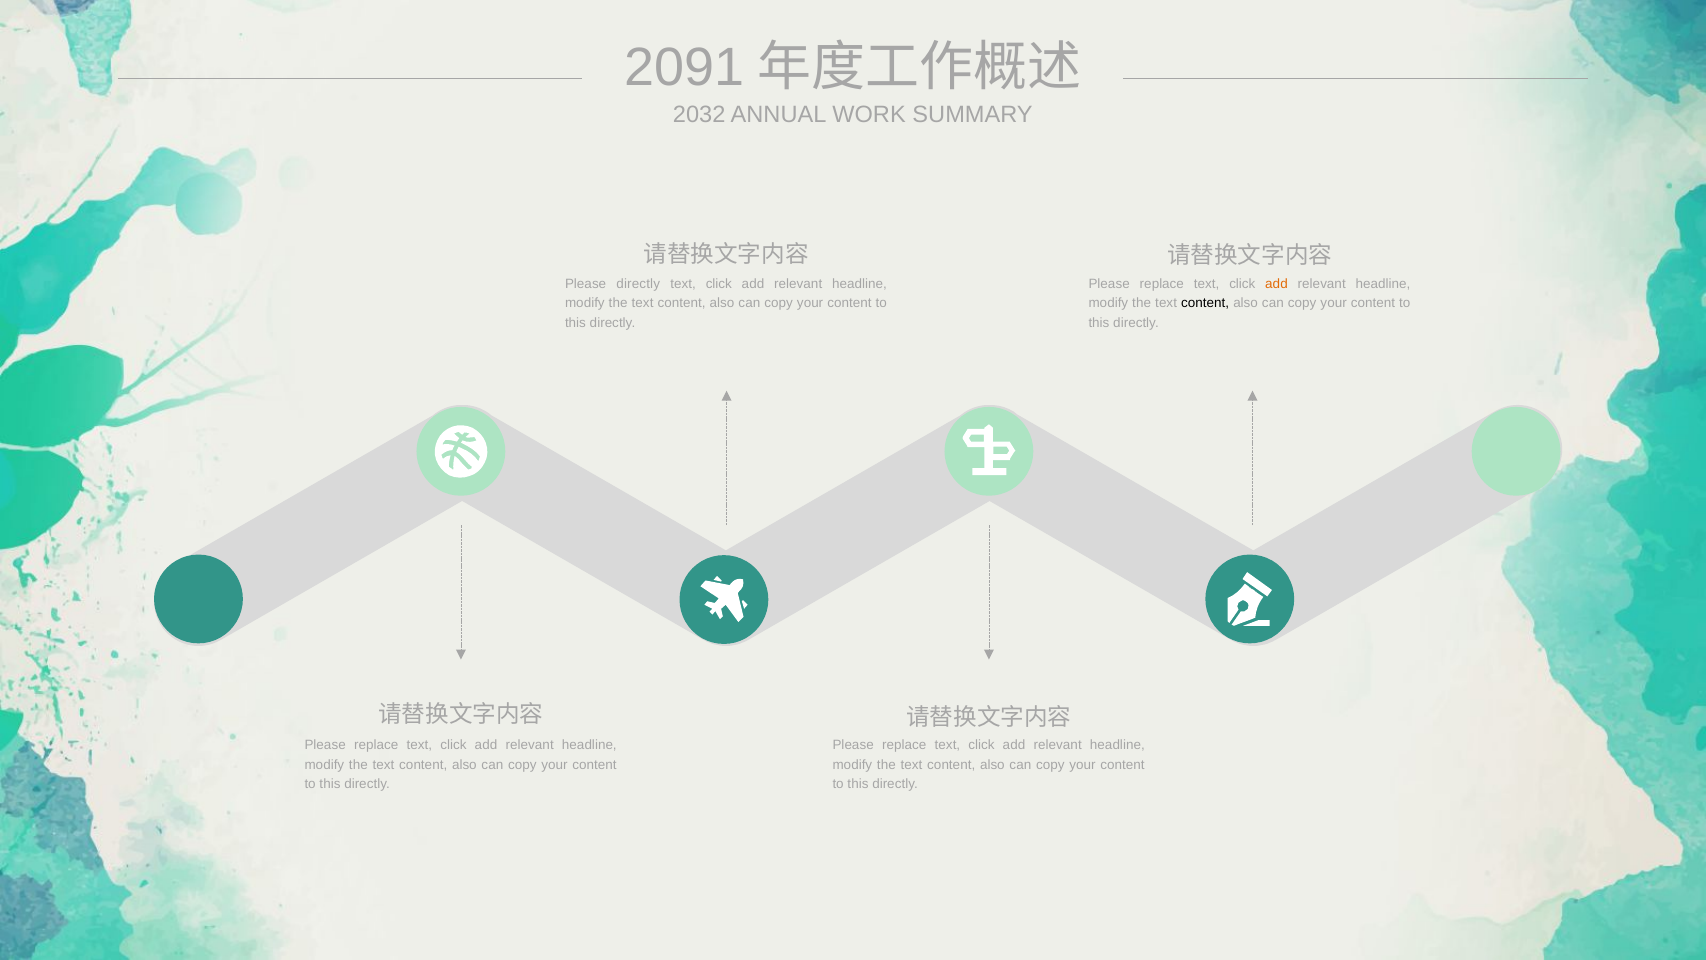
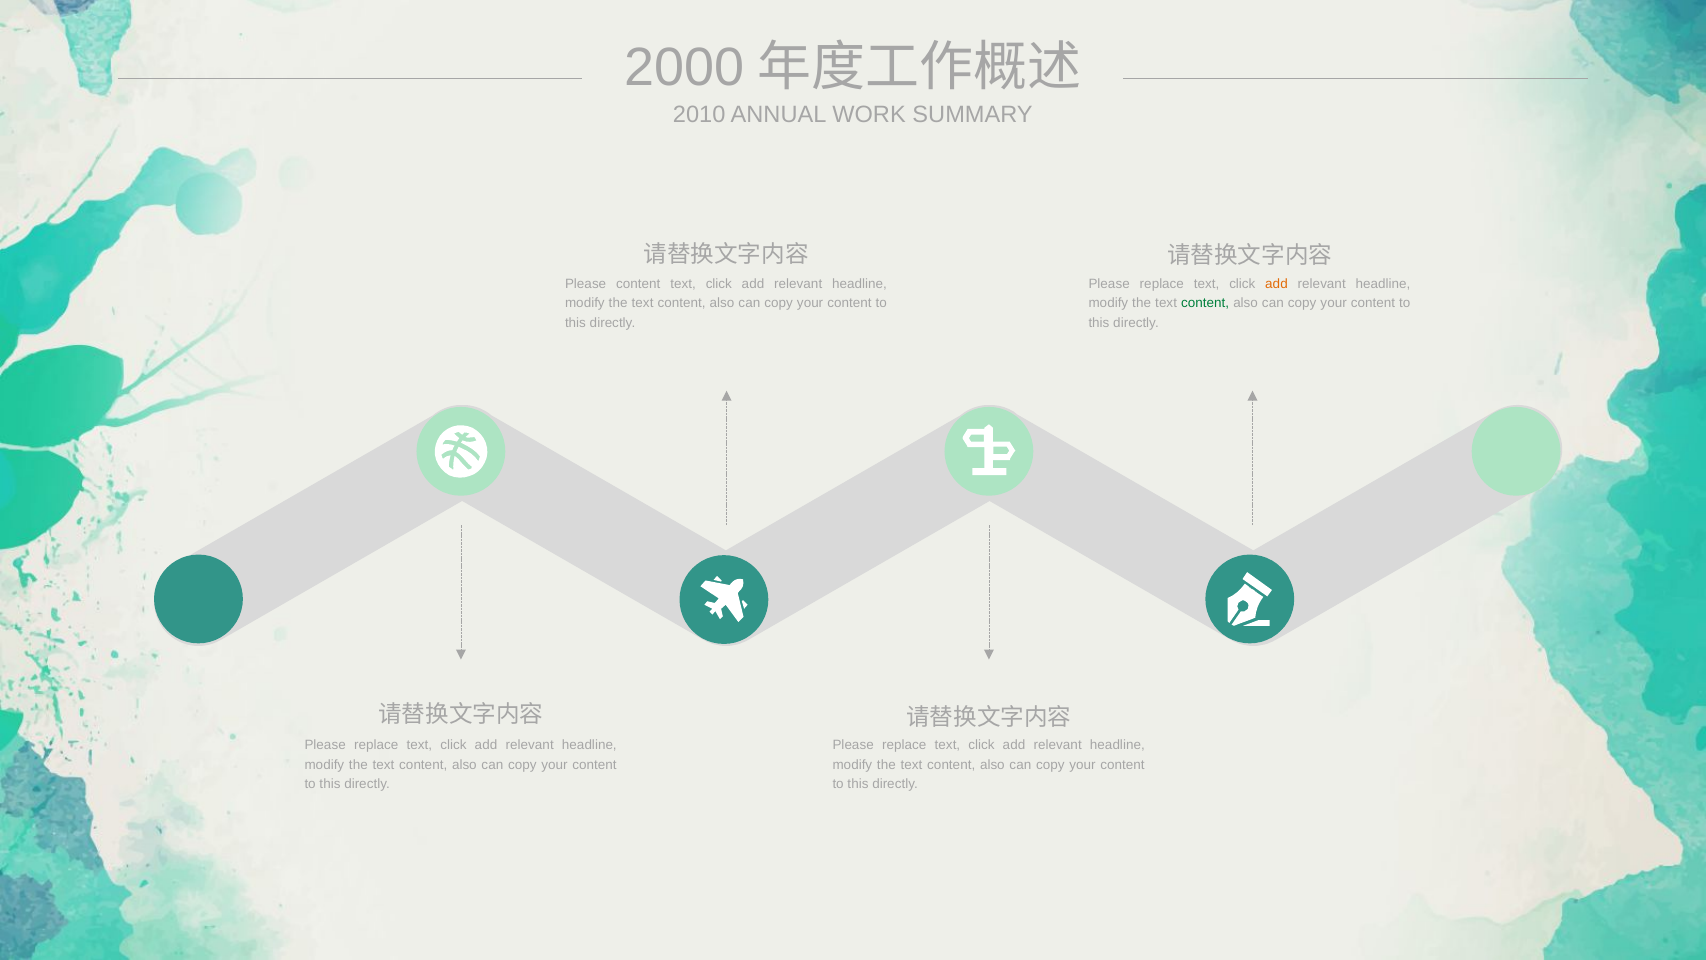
2091: 2091 -> 2000 (685, 67)
2032: 2032 -> 2010 (699, 114)
Please directly: directly -> content (638, 284)
content colour: black -> green (1205, 303)
